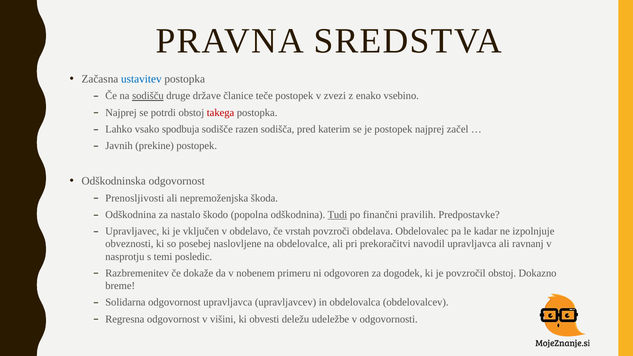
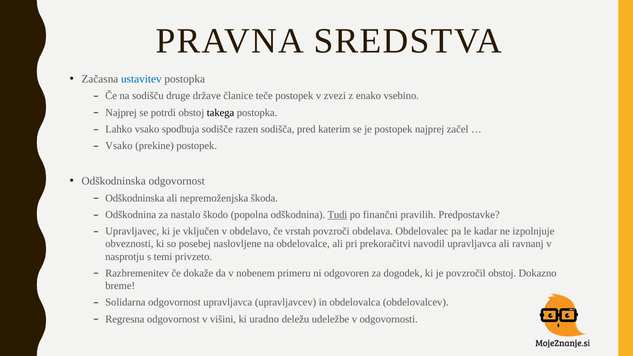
sodišču underline: present -> none (148, 96)
takega colour: red -> black (221, 113)
Javnih: Javnih -> Vsako (119, 146)
Prenosljivosti: Prenosljivosti -> Odškodninska (135, 198)
posledic: posledic -> privzeto (194, 257)
obvesti: obvesti -> uradno (264, 319)
